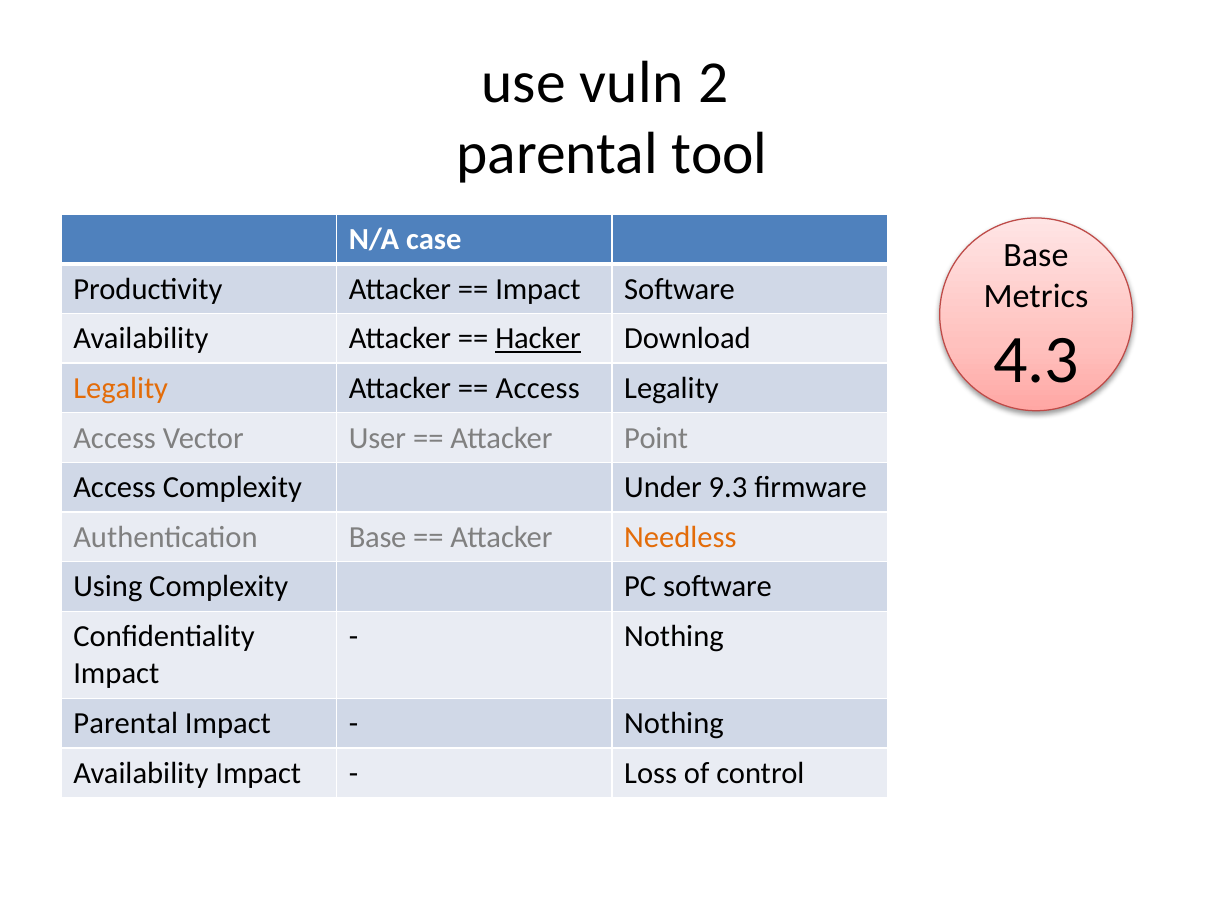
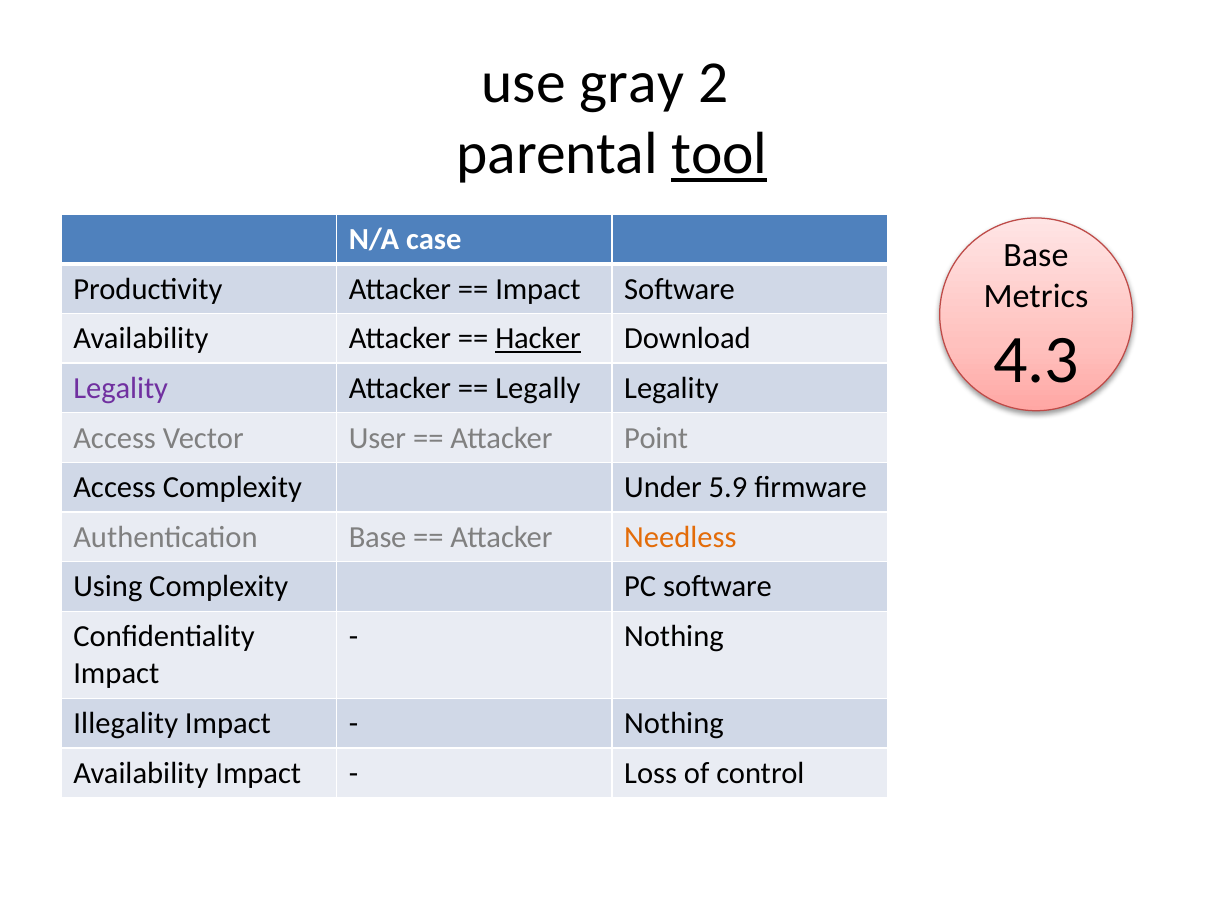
vuln: vuln -> gray (632, 83)
tool underline: none -> present (719, 154)
Legality colour: orange -> purple (121, 388)
Access: Access -> Legally (538, 388)
9.3: 9.3 -> 5.9 (728, 488)
Parental: Parental -> Illegality (126, 723)
